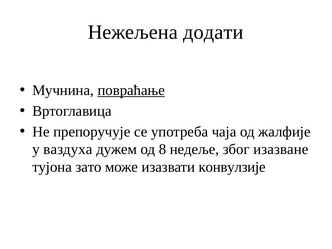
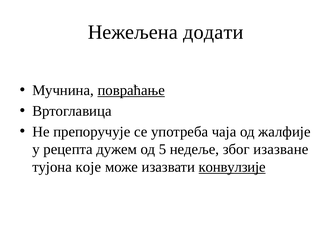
ваздуха: ваздуха -> рецепта (68, 149)
8: 8 -> 5 (162, 149)
зато: зато -> које (88, 167)
конвулзије underline: none -> present (232, 167)
